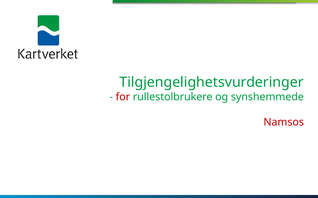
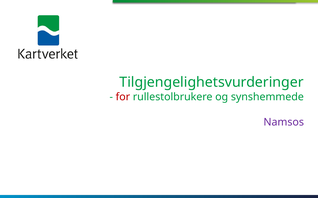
Namsos colour: red -> purple (284, 123)
